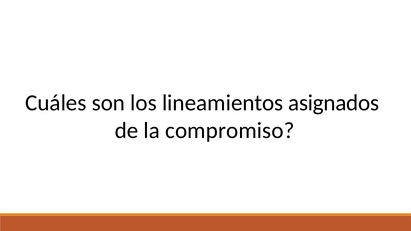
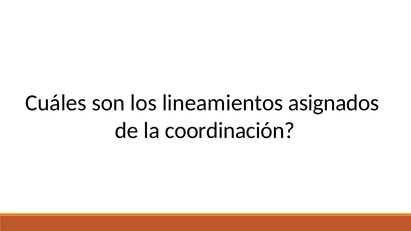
compromiso: compromiso -> coordinación (230, 131)
